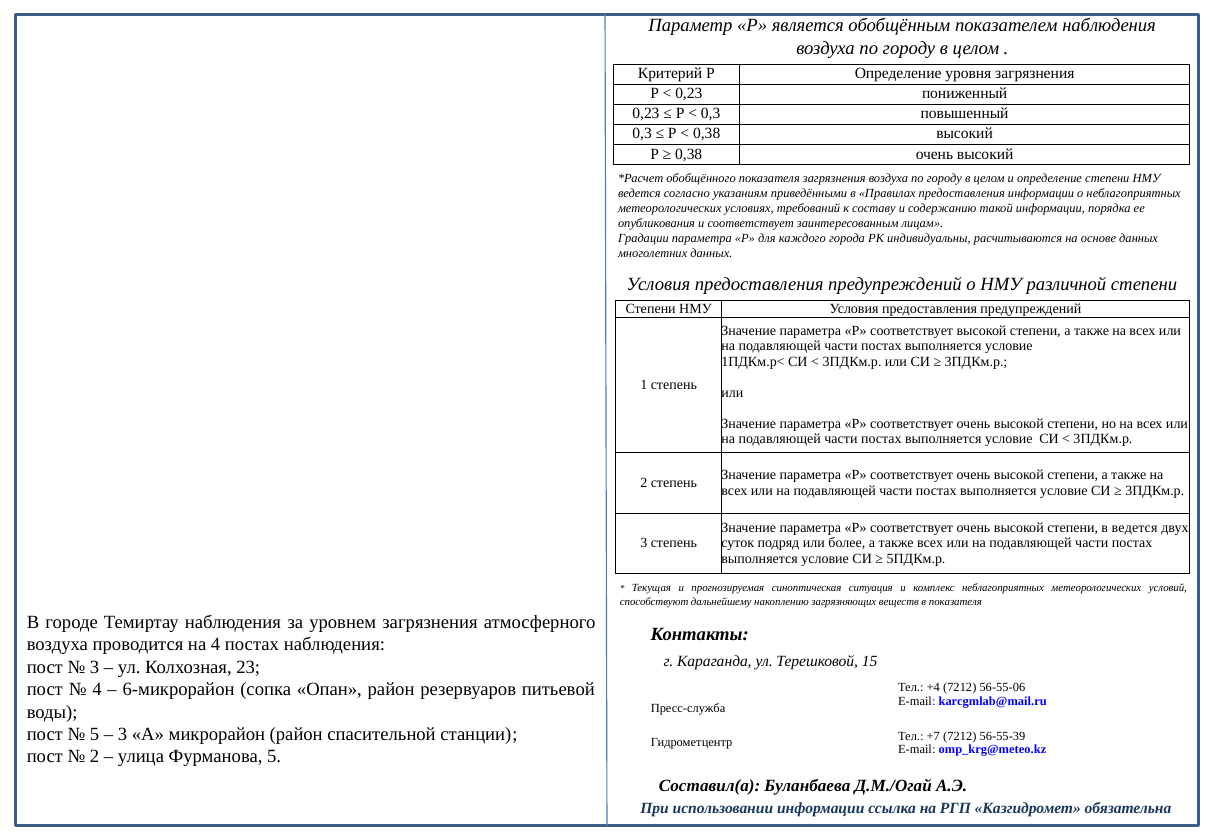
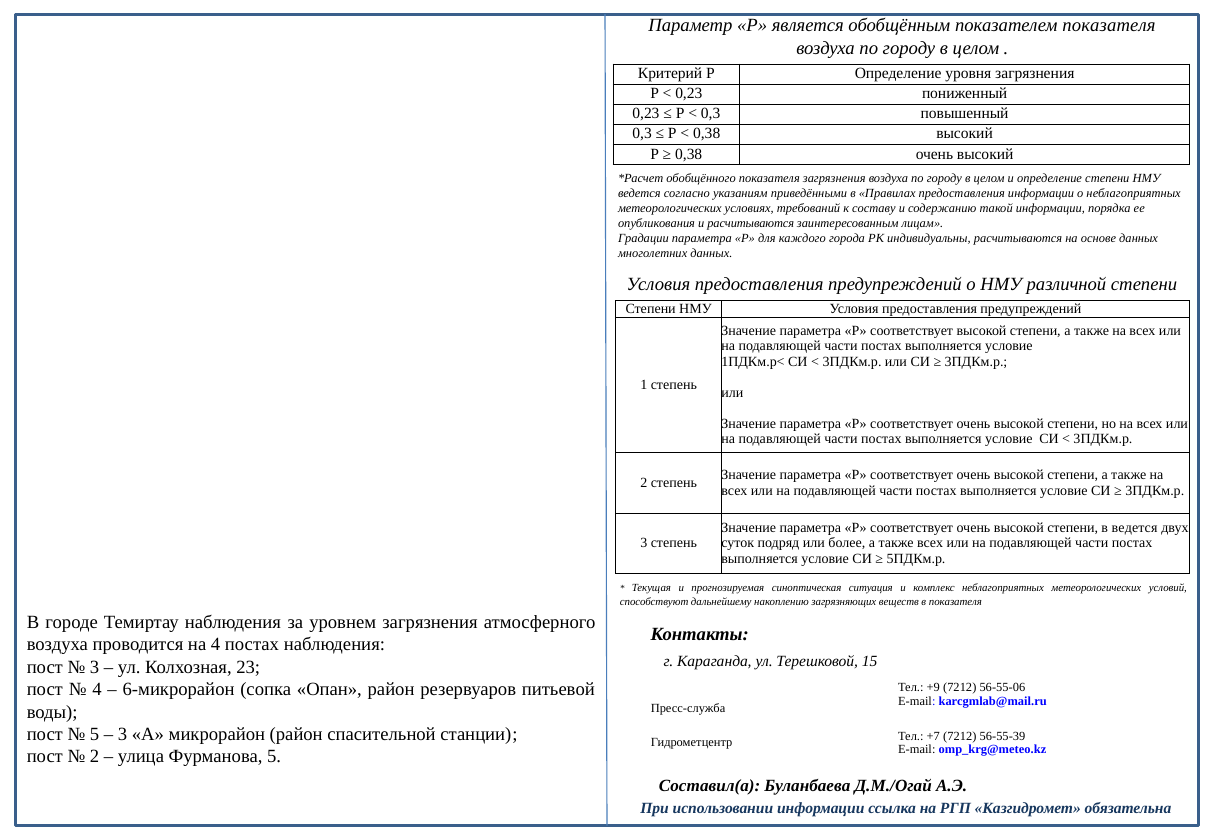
показателем наблюдения: наблюдения -> показателя (1109, 25)
и соответствует: соответствует -> расчитываются (751, 223)
+4: +4 -> +9 (933, 688)
